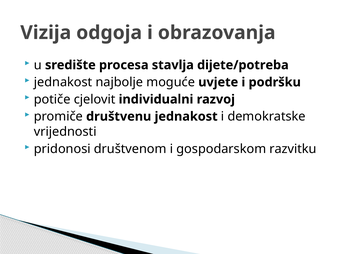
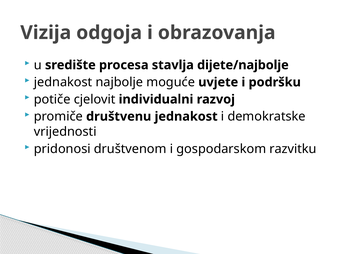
dijete/potreba: dijete/potreba -> dijete/najbolje (243, 65)
